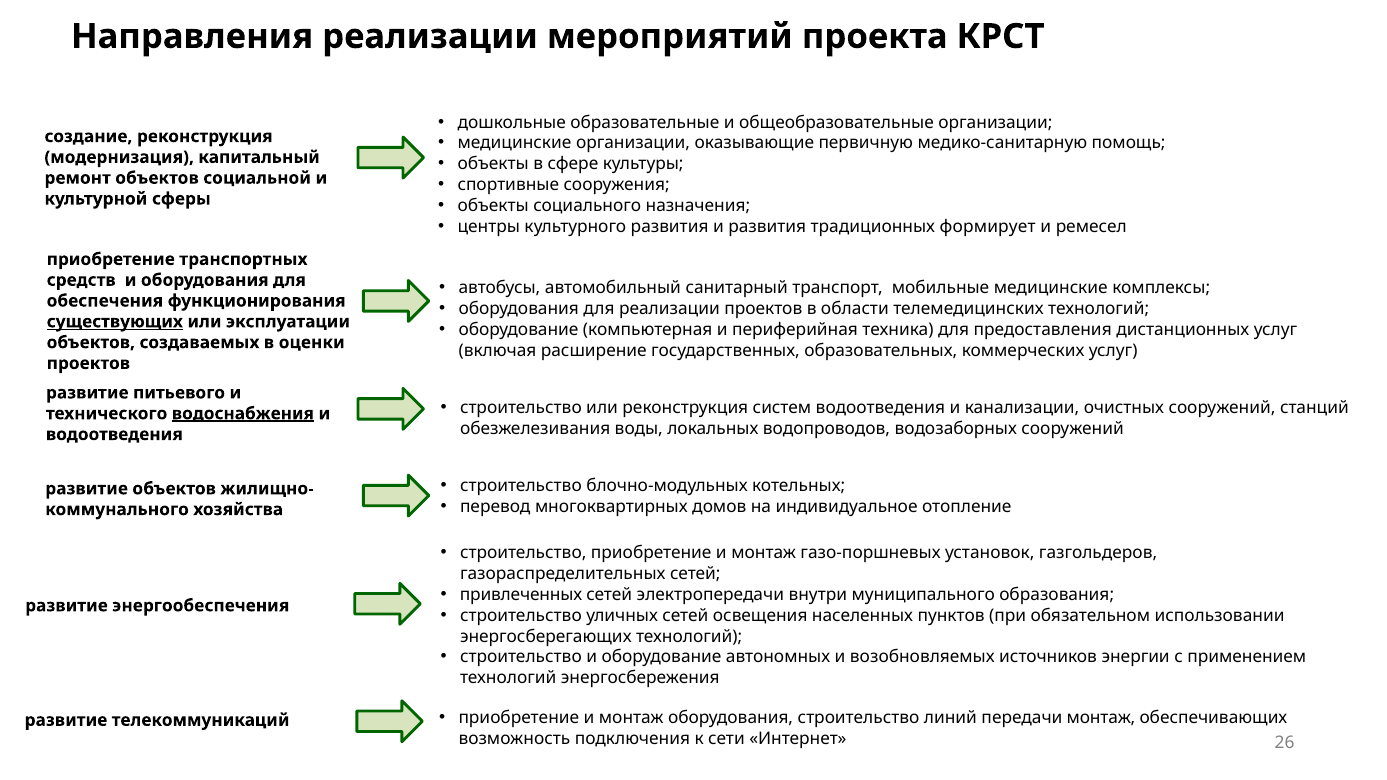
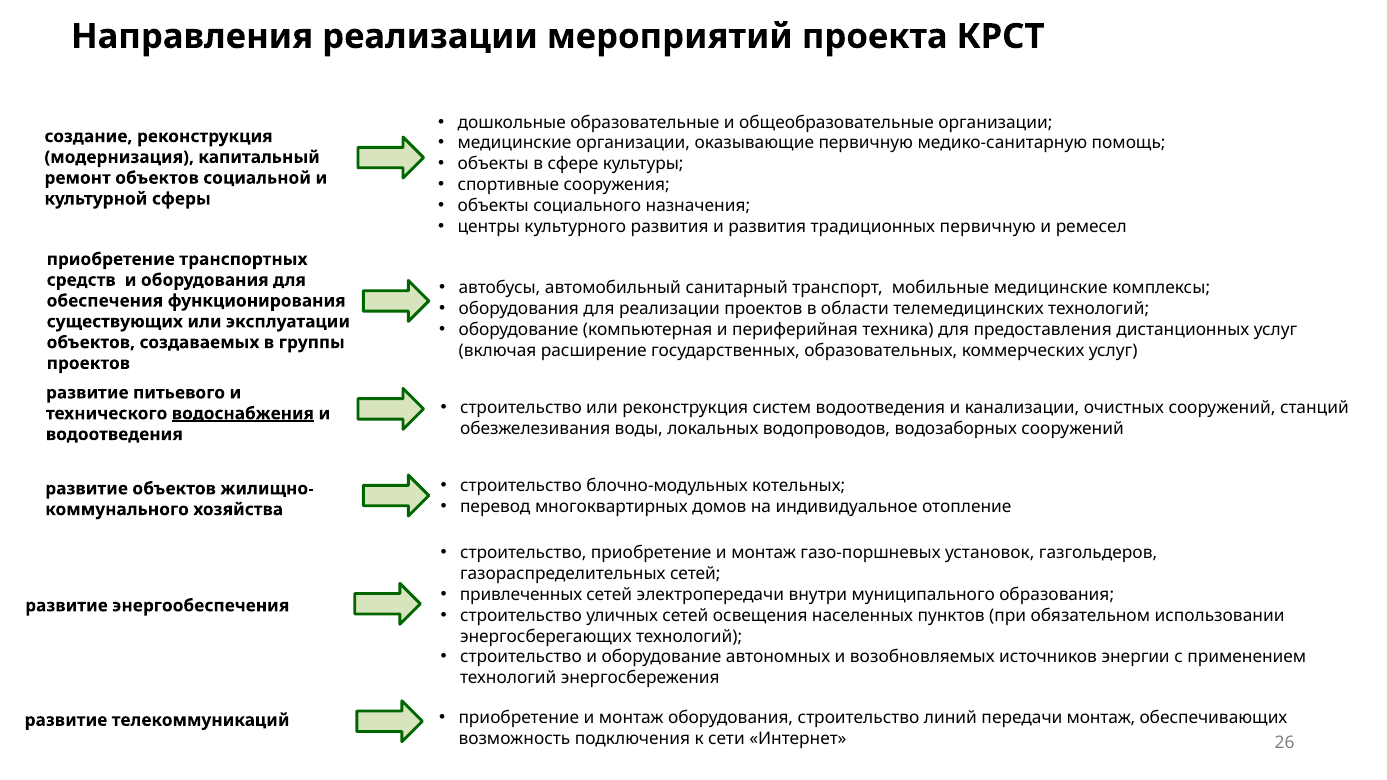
традиционных формирует: формирует -> первичную (988, 226)
существующих underline: present -> none (115, 322)
оценки: оценки -> группы (312, 343)
